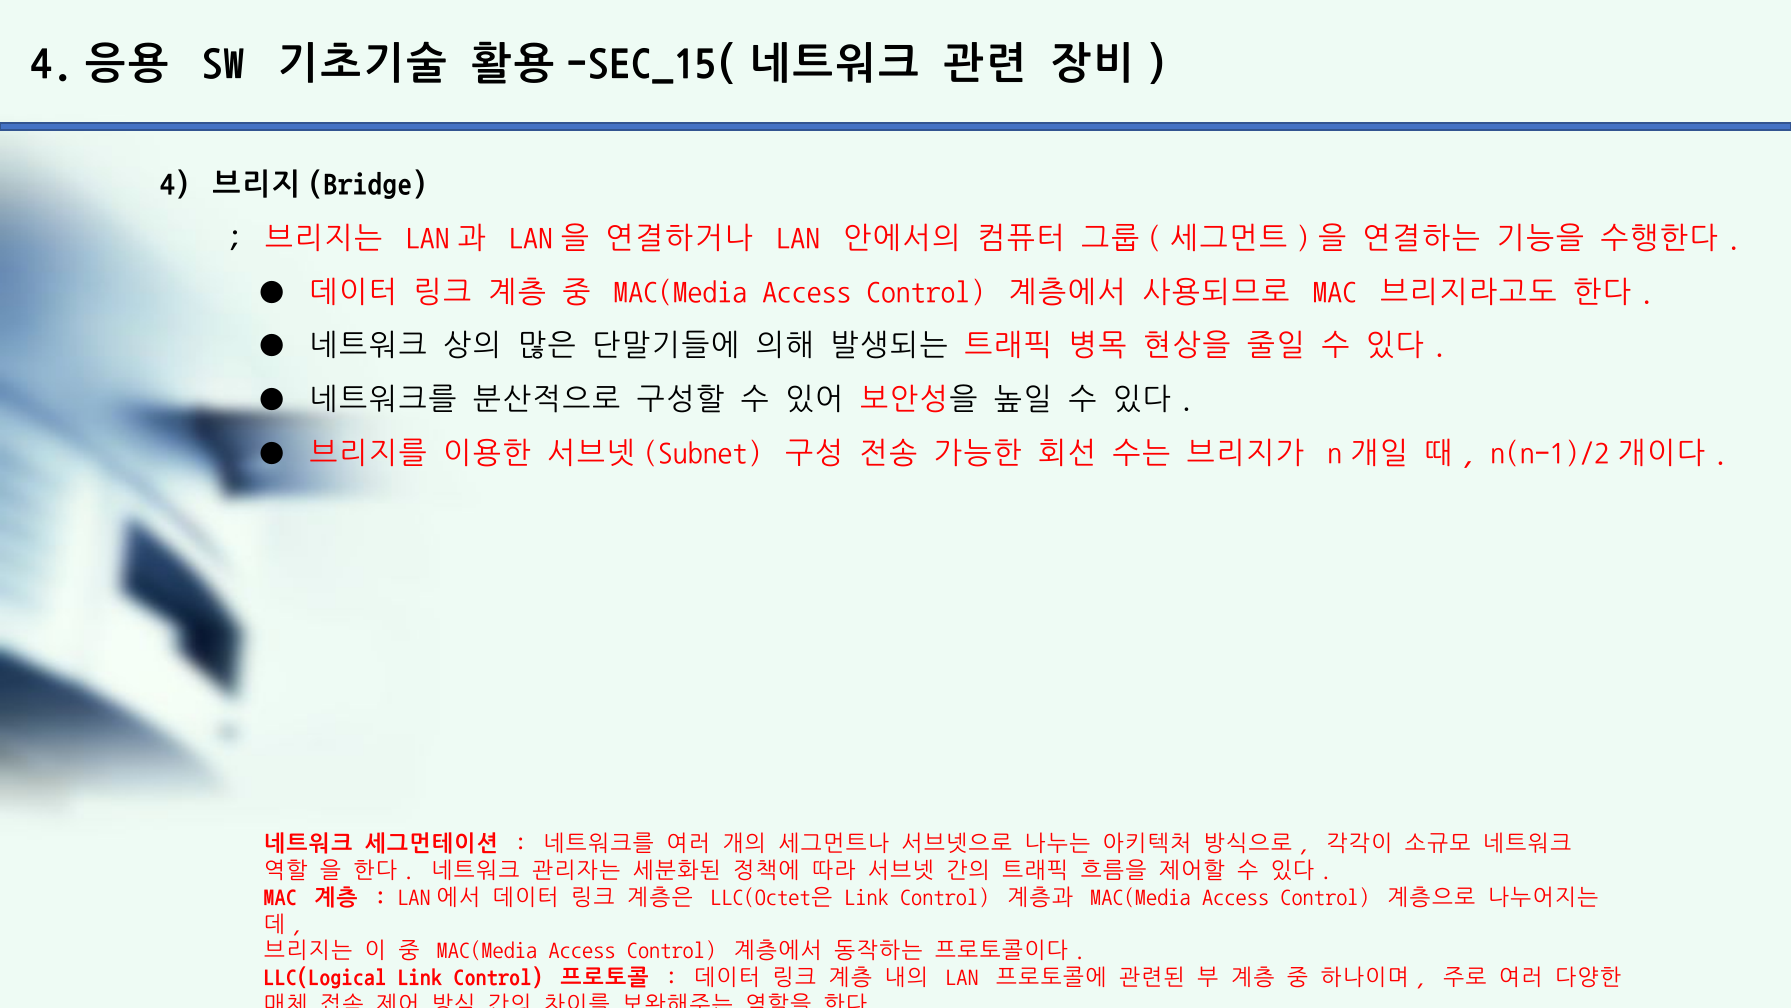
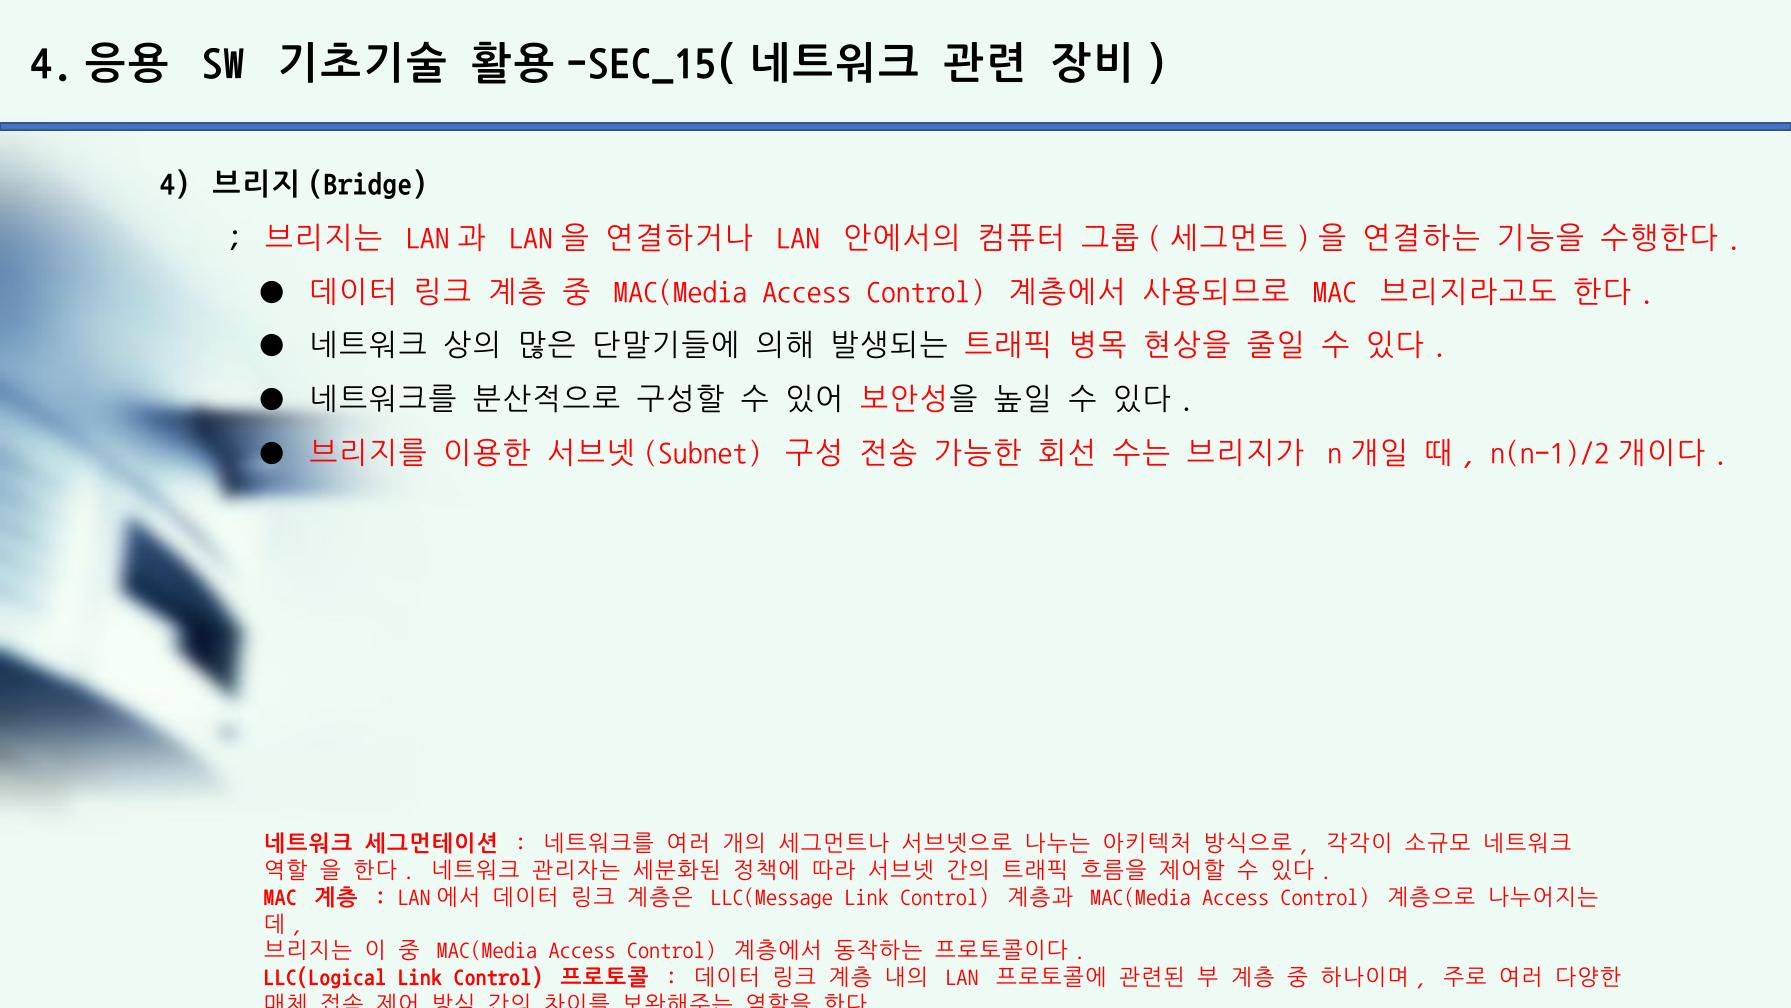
LLC(Octet은: LLC(Octet은 -> LLC(Message (772, 896)
